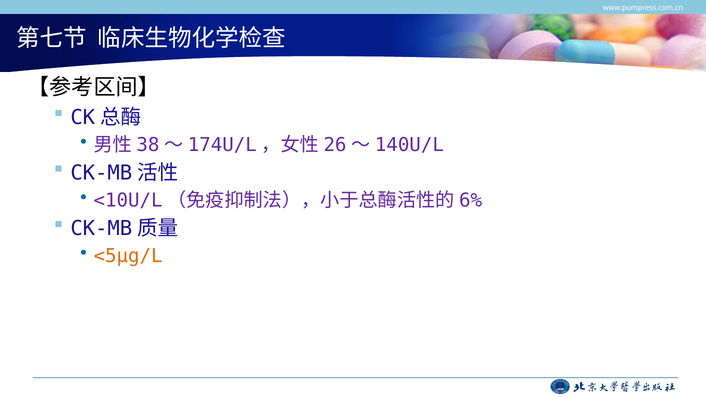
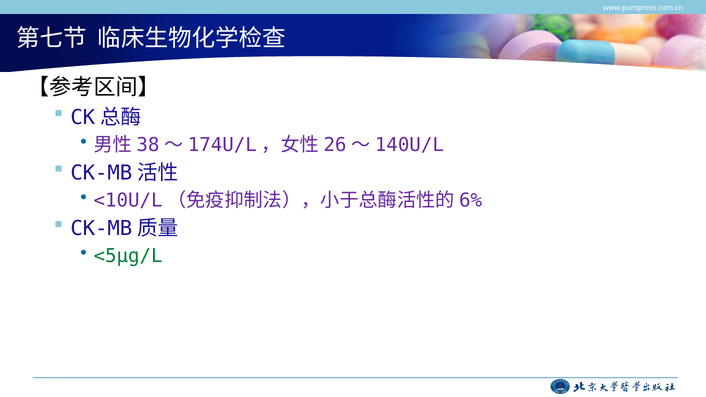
<5μg/L colour: orange -> green (128, 256)
